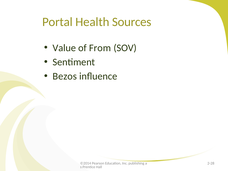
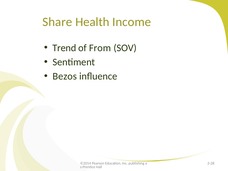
Portal: Portal -> Share (57, 22)
Sources: Sources -> Income (132, 22)
Value: Value -> Trend (64, 48)
